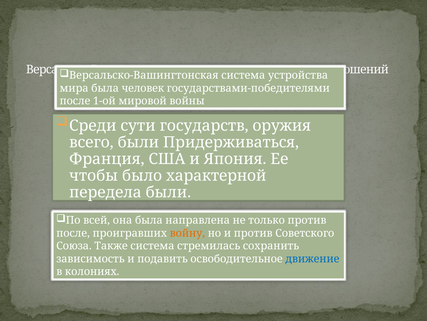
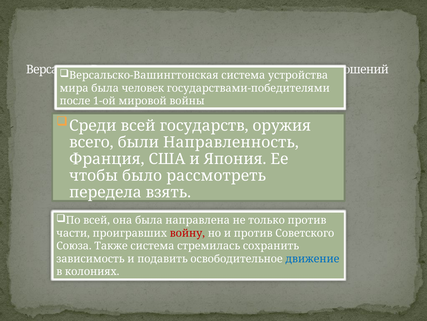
Среди сути: сути -> всей (138, 125)
Придерживаться: Придерживаться -> Направленность (231, 142)
характерной: характерной -> рассмотреть (216, 175)
передела были: были -> взять (168, 192)
после: после -> части (73, 233)
войну colour: orange -> red (187, 233)
